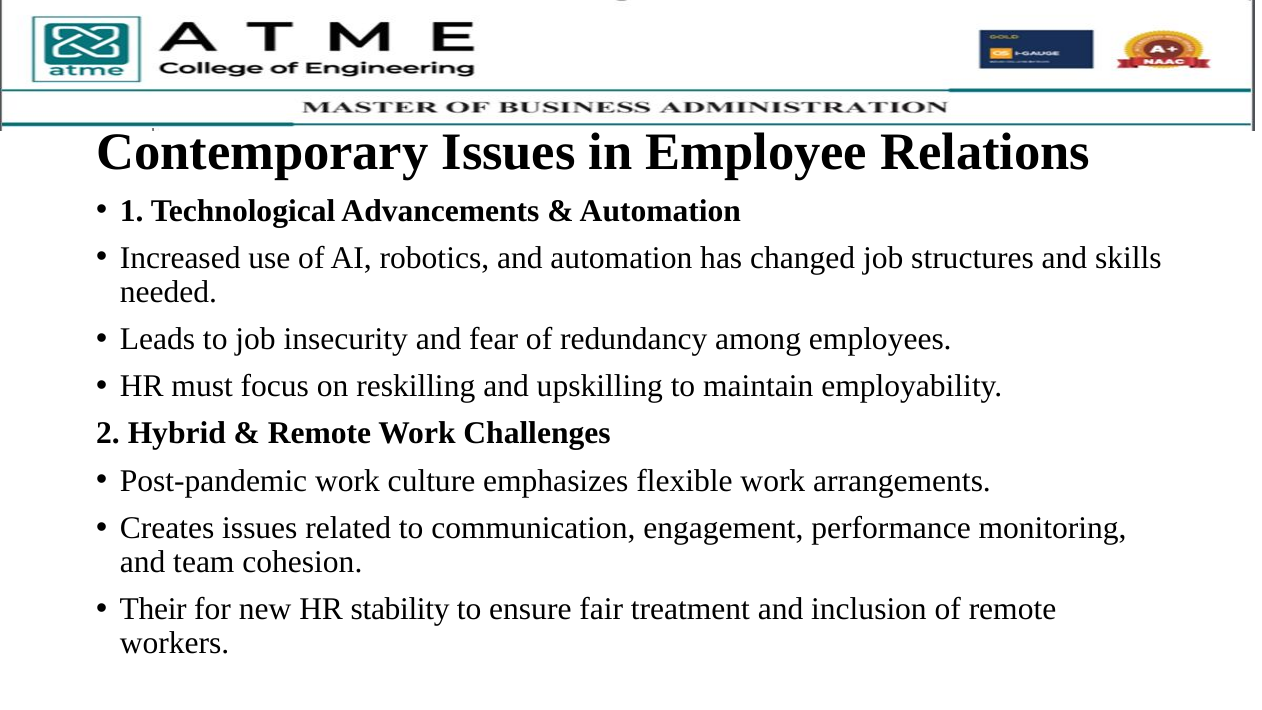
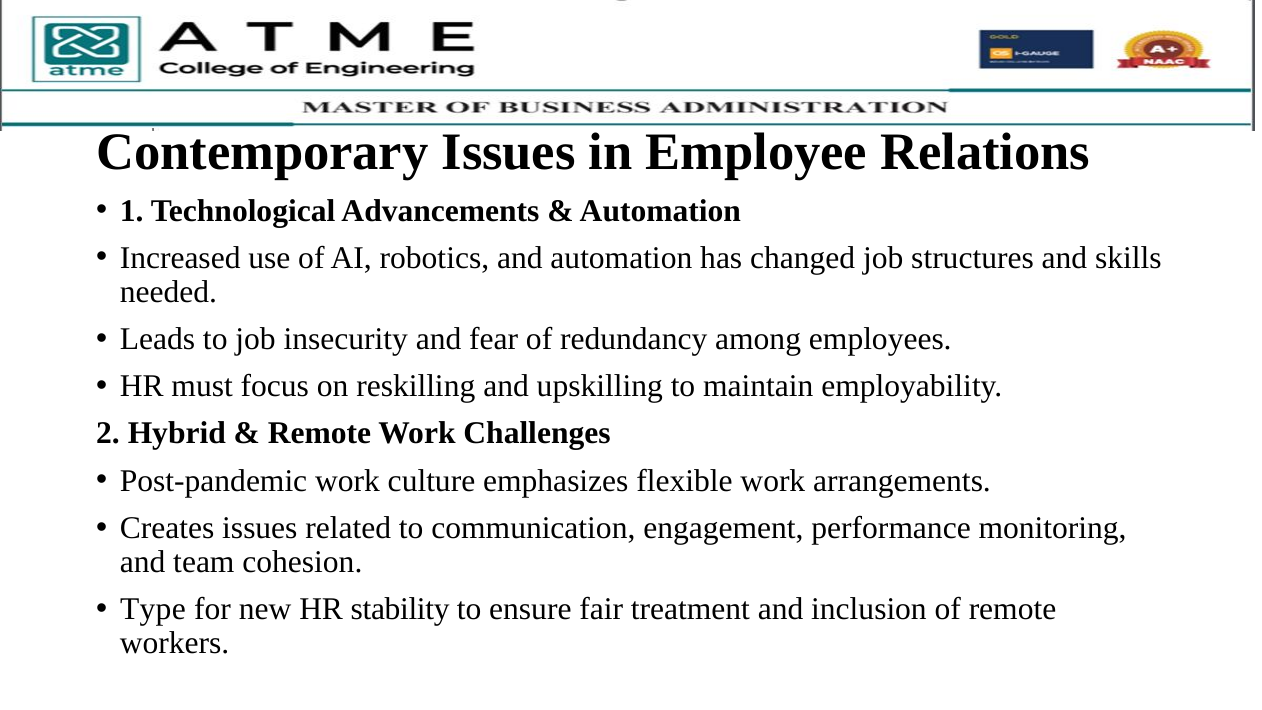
Their: Their -> Type (153, 609)
